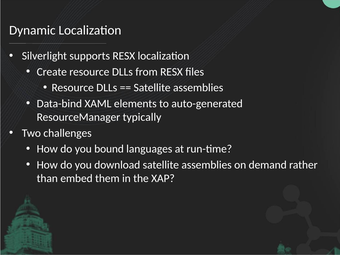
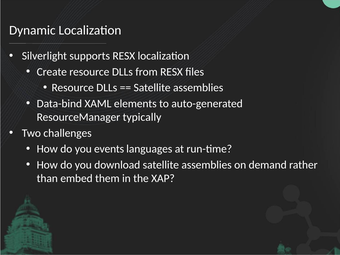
bound: bound -> events (109, 149)
